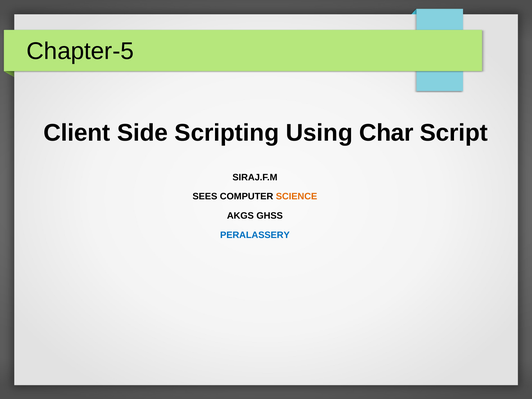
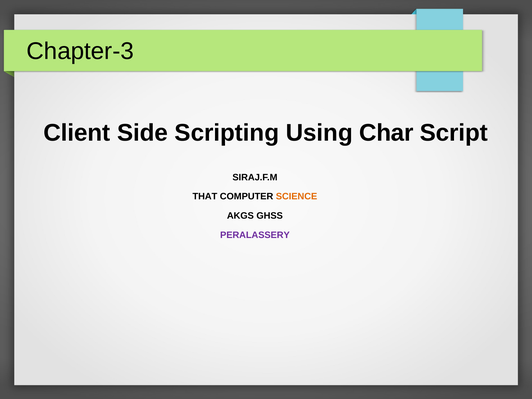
Chapter-5: Chapter-5 -> Chapter-3 (80, 51)
SEES: SEES -> THAT (205, 197)
PERALASSERY colour: blue -> purple (255, 235)
